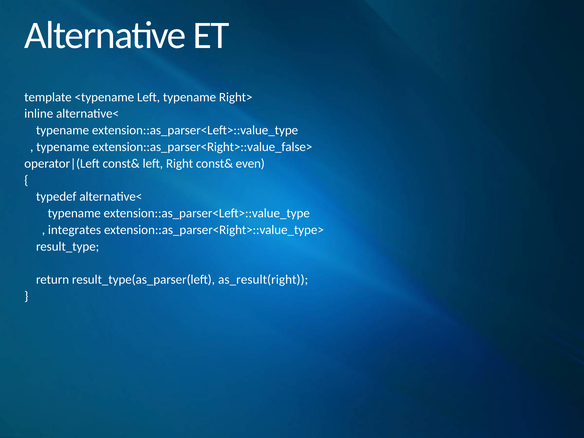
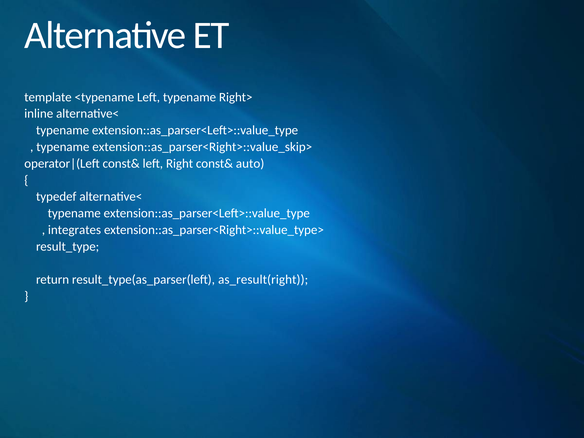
extension::as_parser<Right>::value_false>: extension::as_parser<Right>::value_false> -> extension::as_parser<Right>::value_skip> (202, 147)
even: even -> auto (250, 163)
